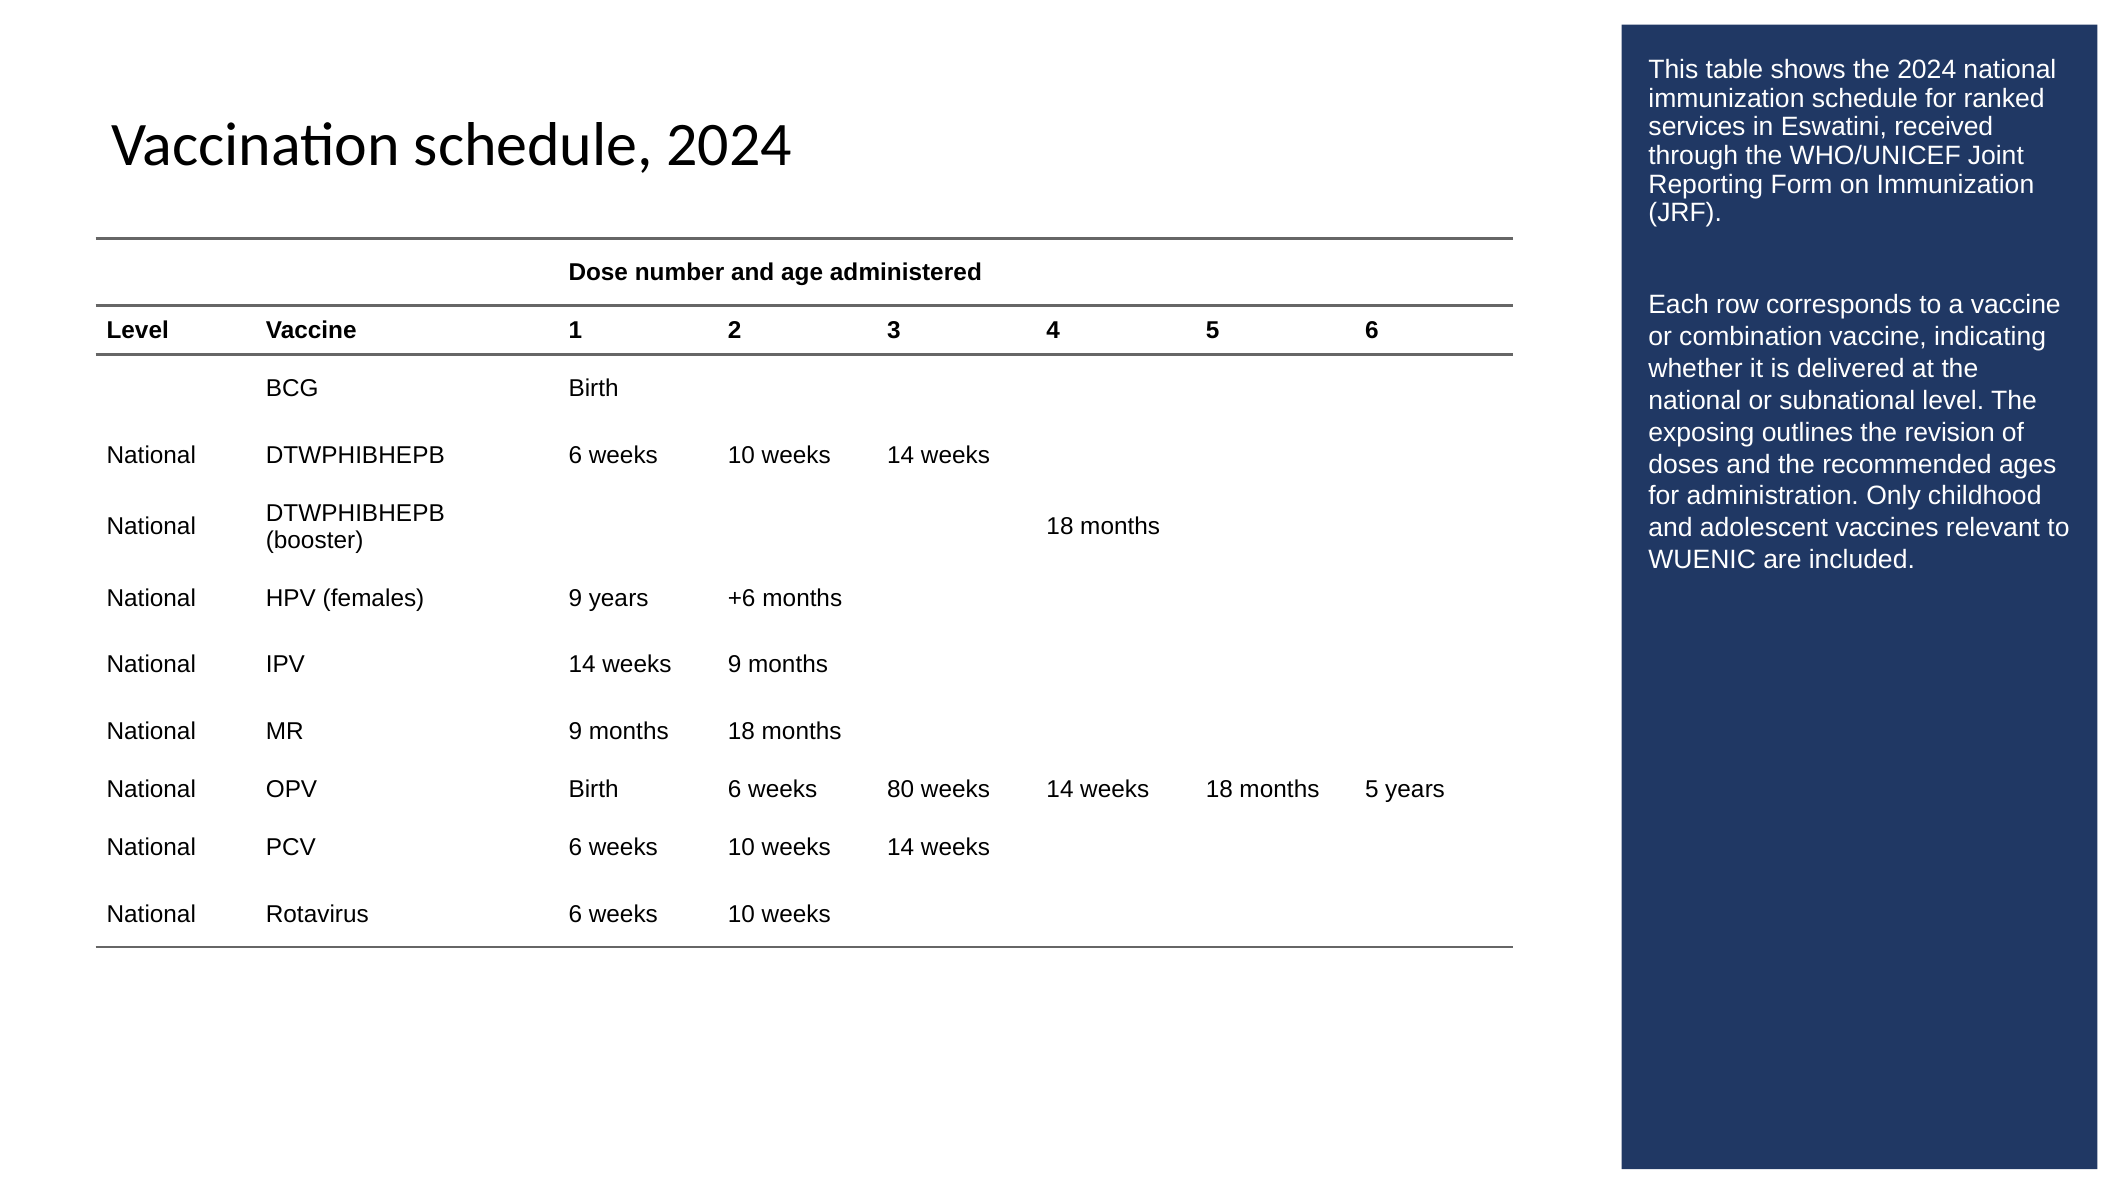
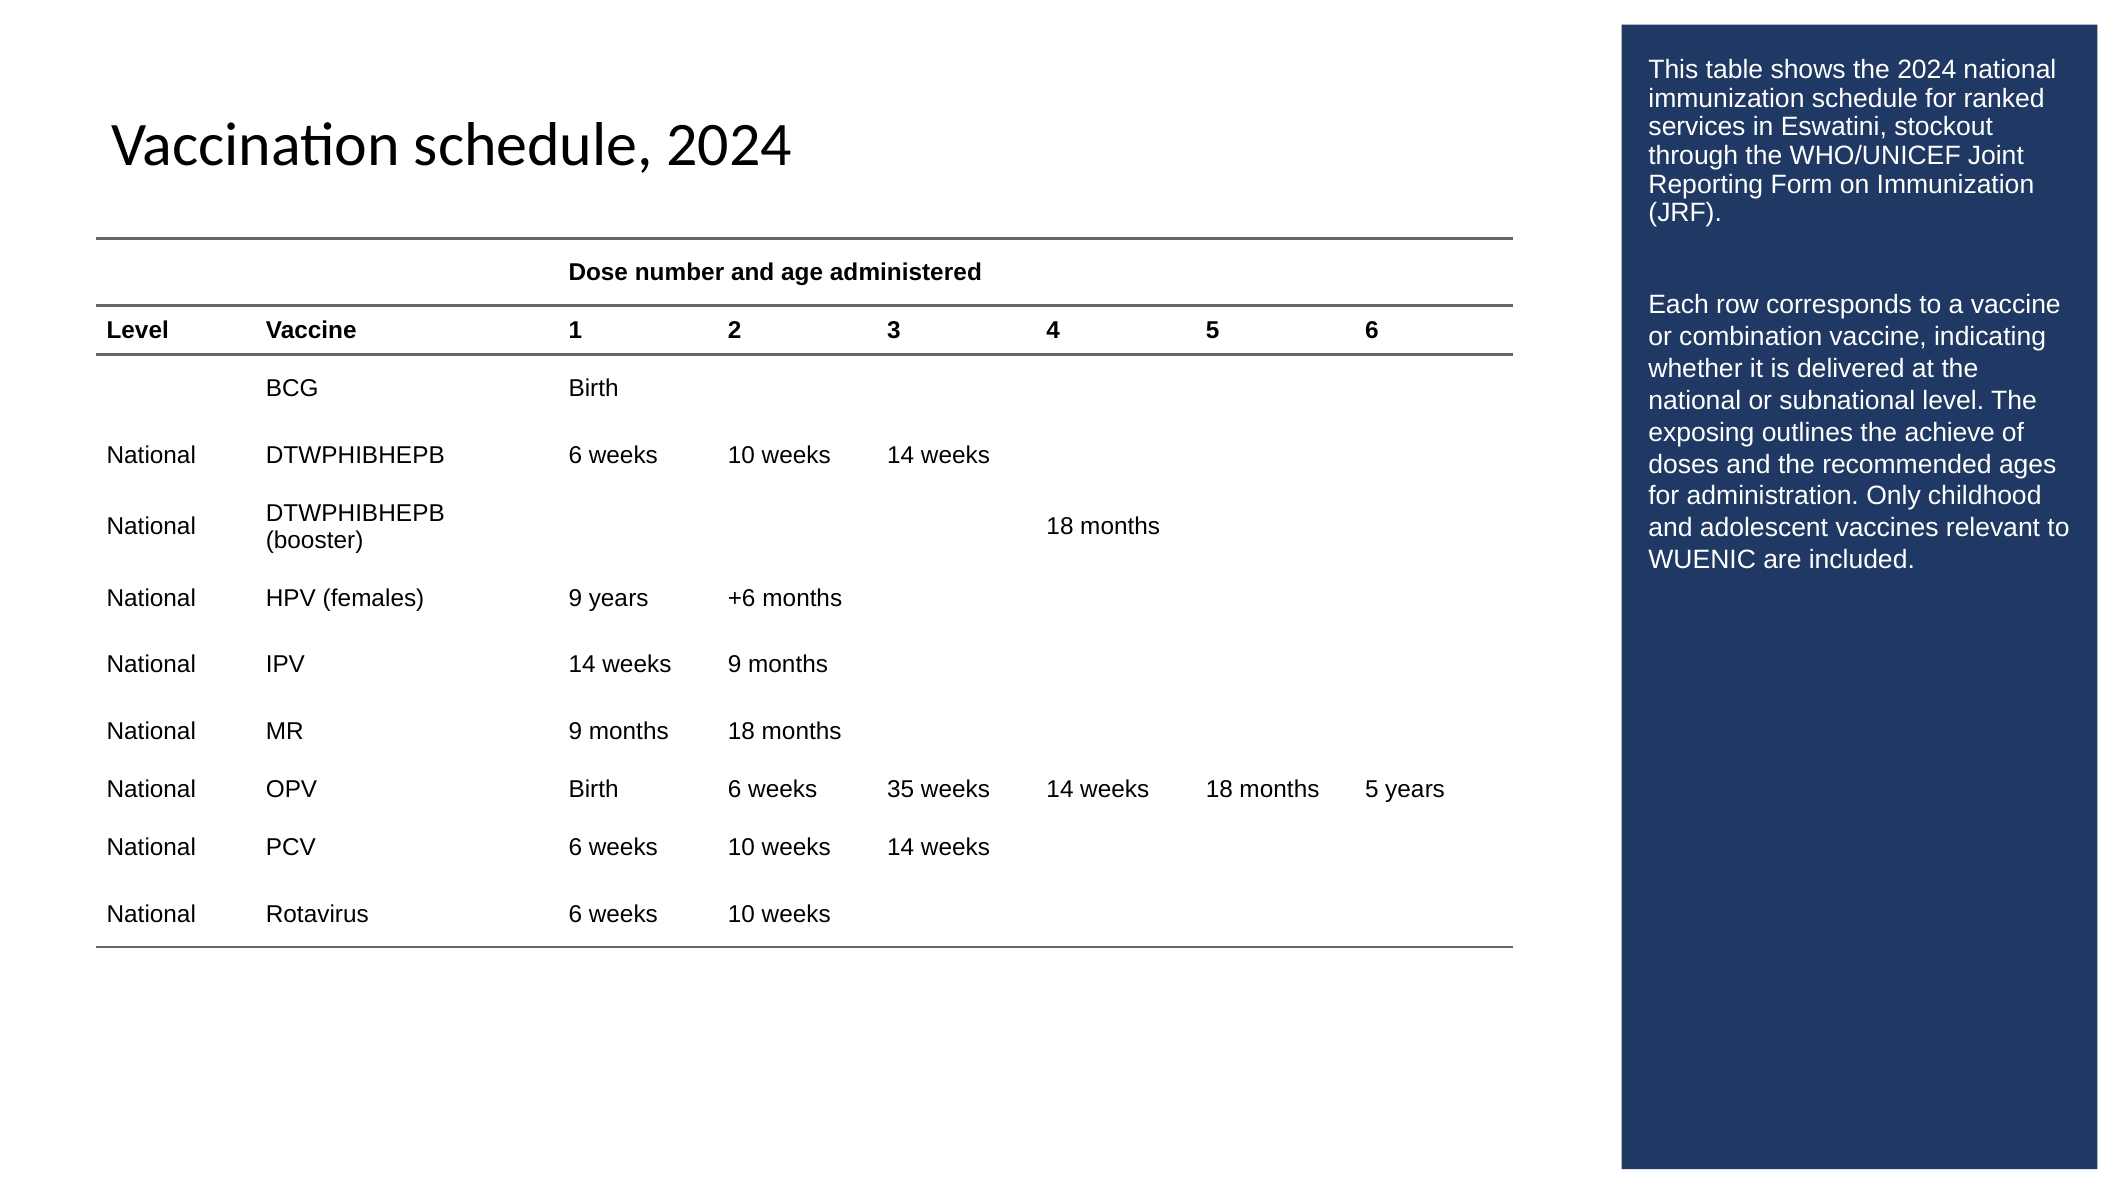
received: received -> stockout (1944, 127)
the revision: revision -> achieve (1950, 433)
80: 80 -> 35 (901, 790)
